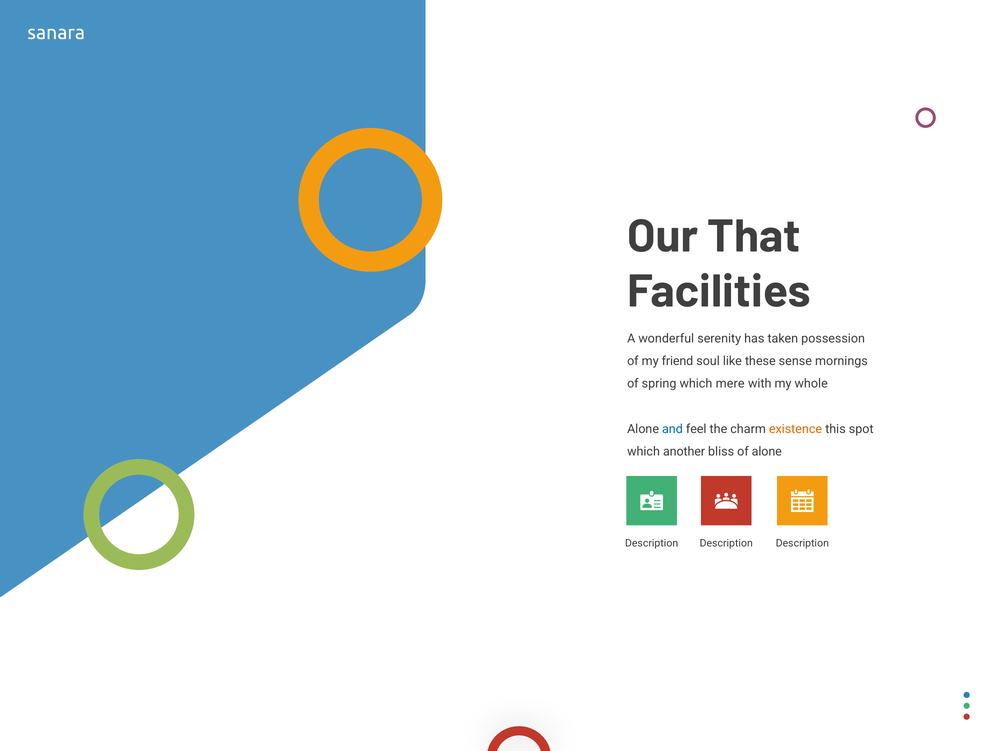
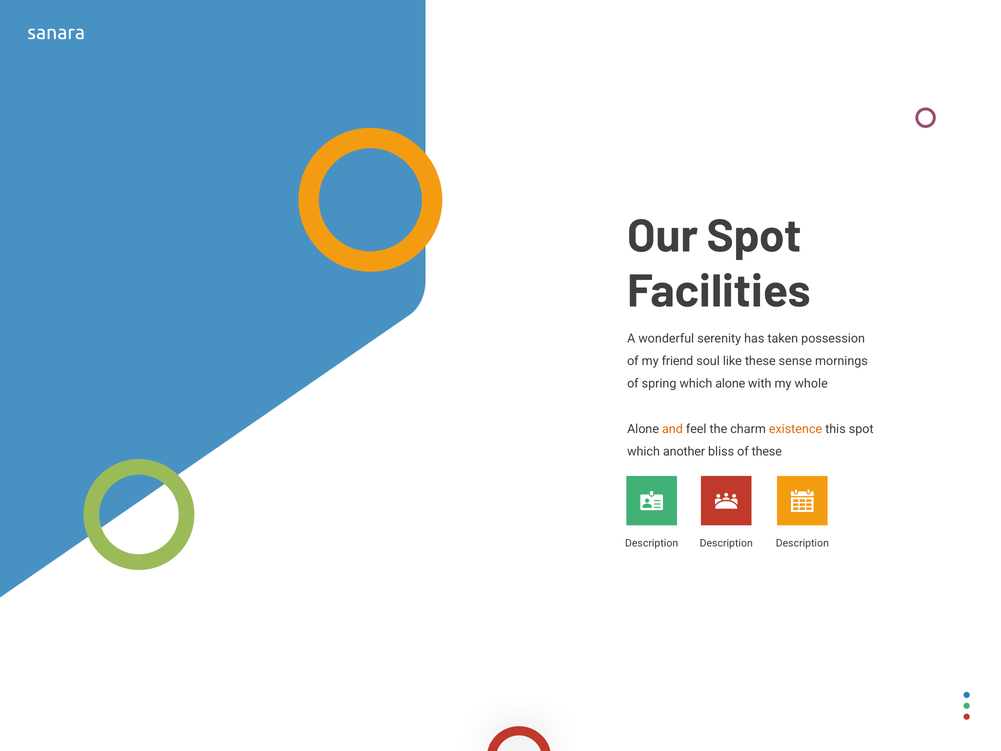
Our That: That -> Spot (754, 237)
which mere: mere -> alone (730, 384)
and colour: blue -> orange (672, 429)
of alone: alone -> these (767, 451)
